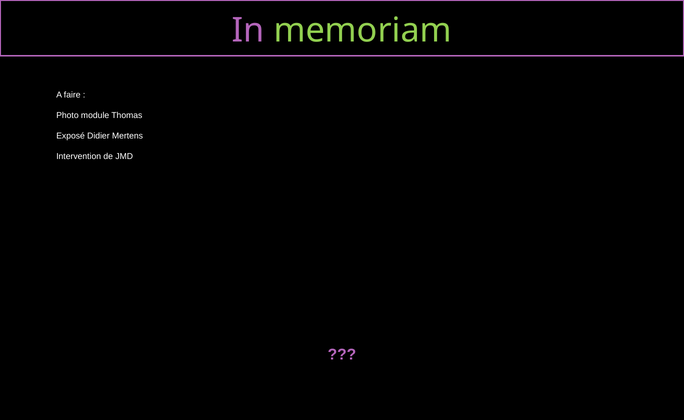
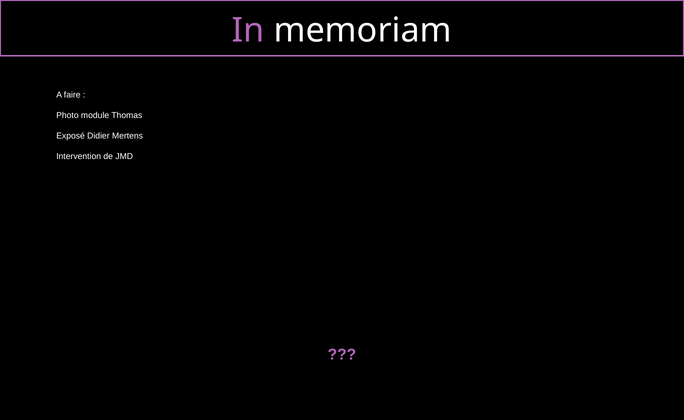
memoriam colour: light green -> white (363, 30)
